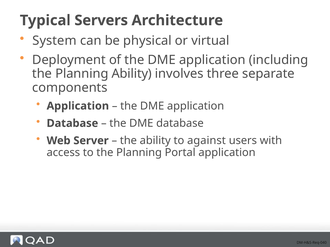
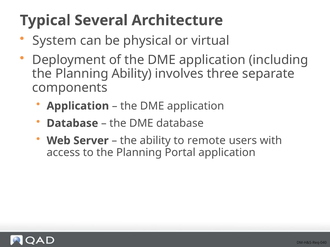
Servers: Servers -> Several (101, 20)
against: against -> remote (206, 141)
